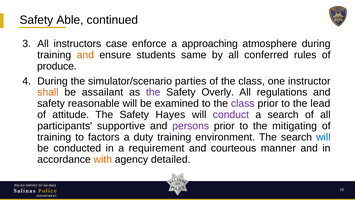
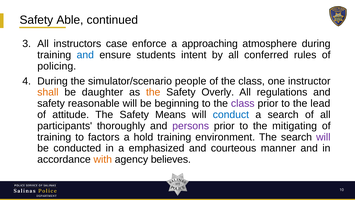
and colour: orange -> blue (85, 55)
same: same -> intent (194, 55)
produce: produce -> policing (57, 66)
parties: parties -> people (191, 81)
assailant: assailant -> daughter (103, 92)
the colour: purple -> orange (153, 92)
examined: examined -> beginning (177, 103)
Hayes: Hayes -> Means (171, 115)
conduct colour: purple -> blue (231, 115)
supportive: supportive -> thoroughly (121, 126)
duty: duty -> hold (143, 137)
will colour: blue -> purple (323, 137)
requirement: requirement -> emphasized (157, 148)
detailed: detailed -> believes (171, 159)
